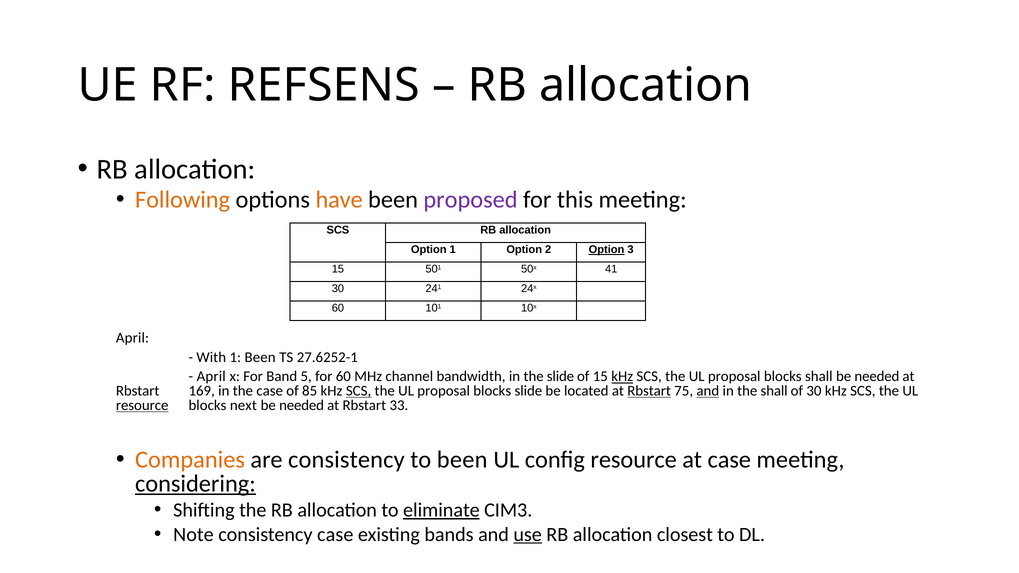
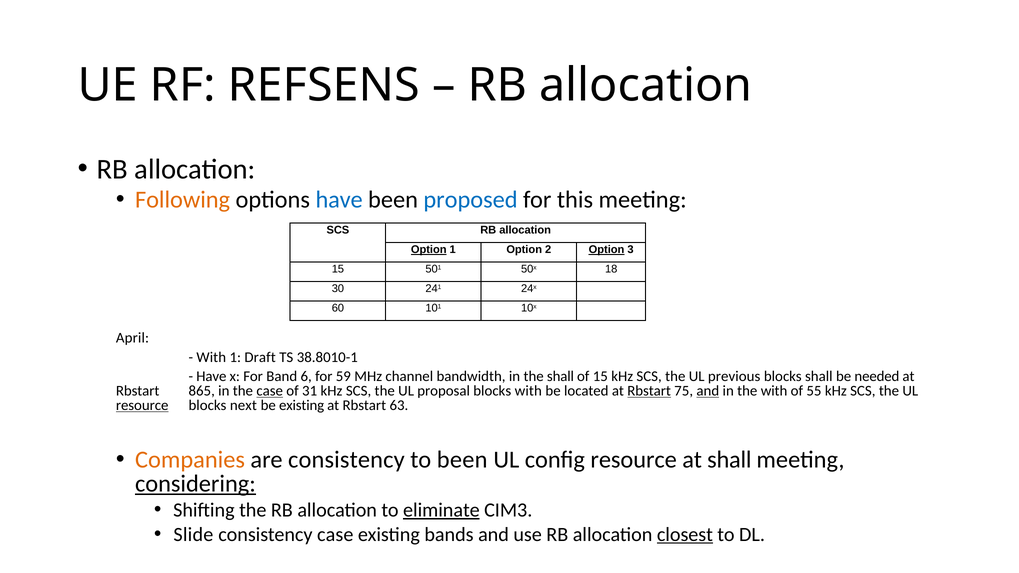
have colour: orange -> blue (339, 200)
proposed colour: purple -> blue (471, 200)
Option underline: none -> present (429, 250)
41: 41 -> 18 (611, 269)
1 Been: Been -> Draft (260, 357)
27.6252-1: 27.6252-1 -> 38.8010-1 (327, 357)
April: April -> Have (211, 377)
5: 5 -> 6 (306, 377)
for 60: 60 -> 59 (343, 377)
the slide: slide -> shall (560, 377)
kHz underline: present -> none (622, 377)
proposal: proposal -> previous (734, 377)
169: 169 -> 865 (202, 391)
case underline: none -> present (270, 391)
85: 85 -> 31 (310, 391)
SCS underline: present -> none (359, 391)
blocks slide: slide -> with (528, 391)
the shall: shall -> with (774, 391)
of 30: 30 -> 55 (814, 391)
needed: needed -> existing (302, 405)
33: 33 -> 63 (399, 405)
at case: case -> shall (729, 460)
Note: Note -> Slide (193, 535)
use underline: present -> none (528, 535)
closest underline: none -> present (685, 535)
